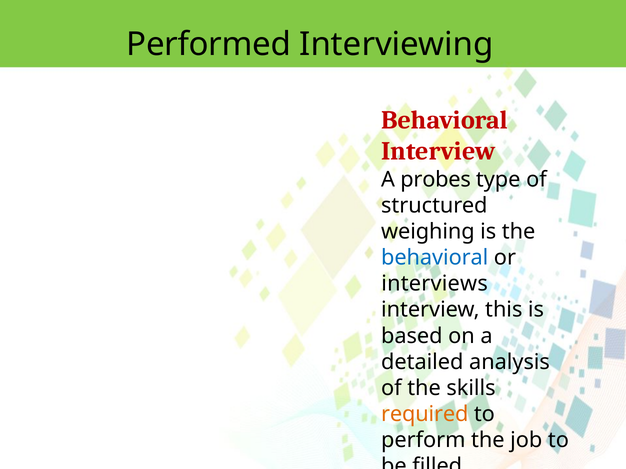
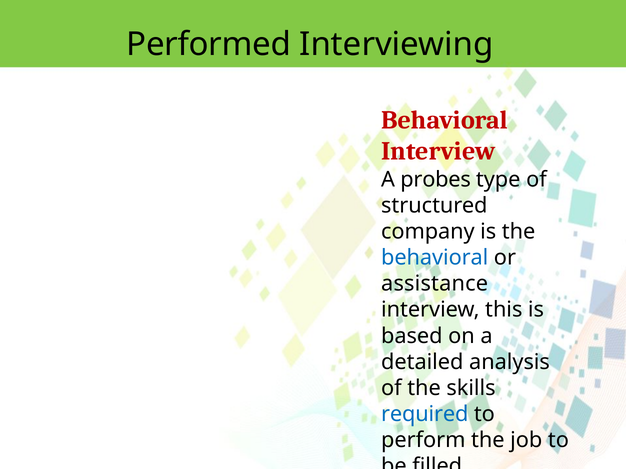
weighing: weighing -> company (428, 232)
interviews: interviews -> assistance (435, 284)
required colour: orange -> blue (425, 414)
